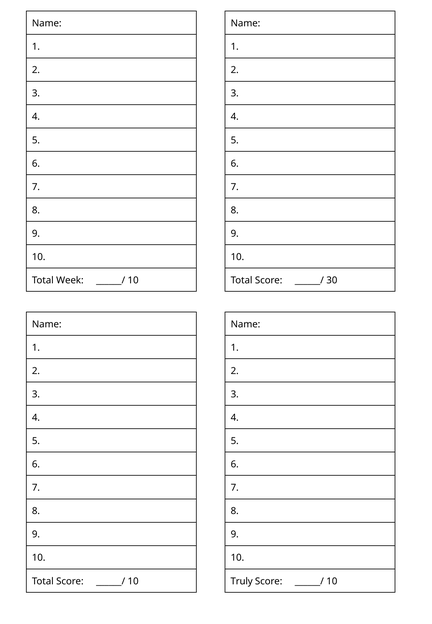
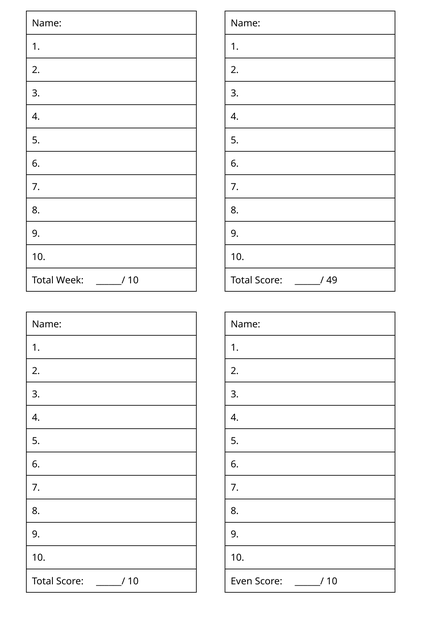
30: 30 -> 49 (332, 280)
Truly: Truly -> Even (242, 581)
